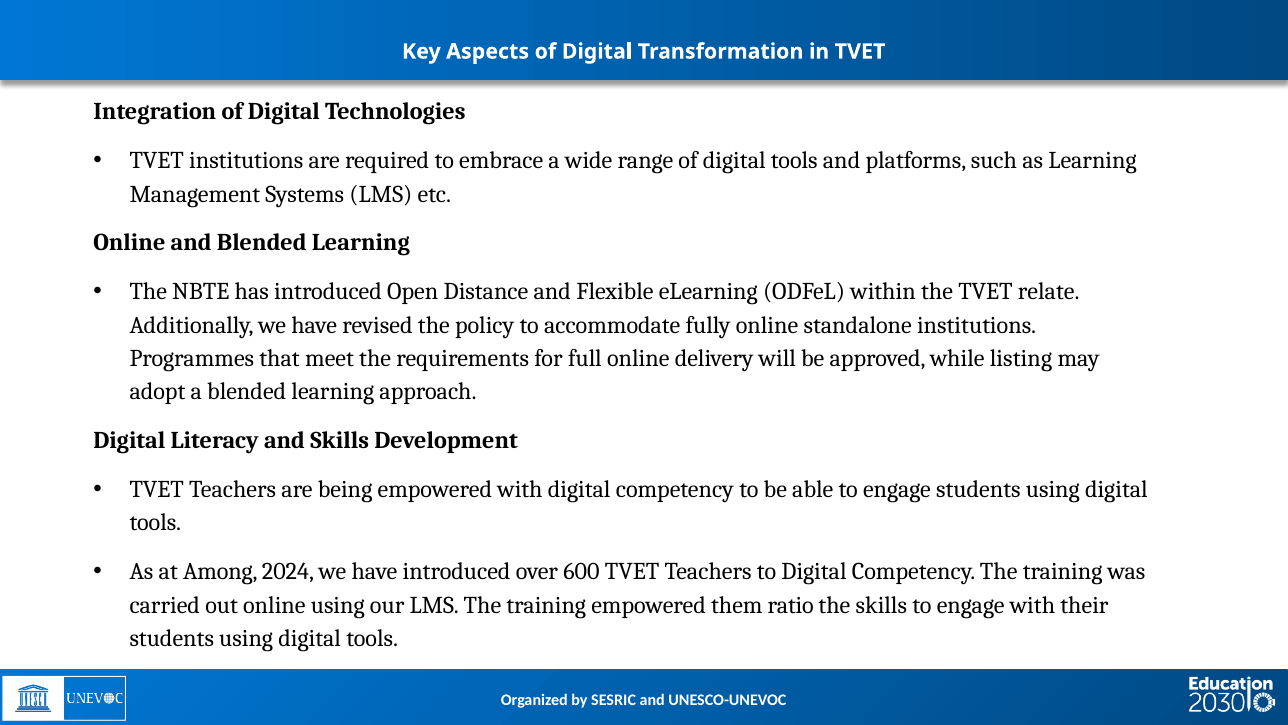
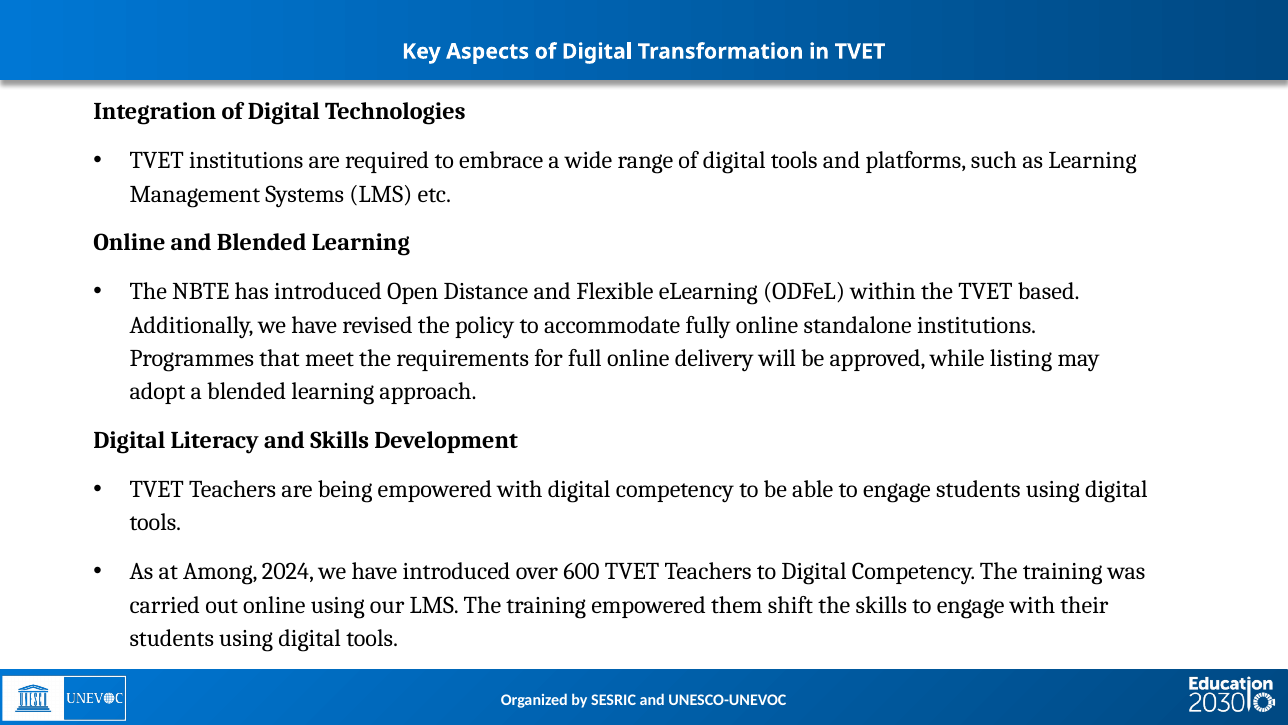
relate: relate -> based (1049, 292)
ratio: ratio -> shift (791, 605)
